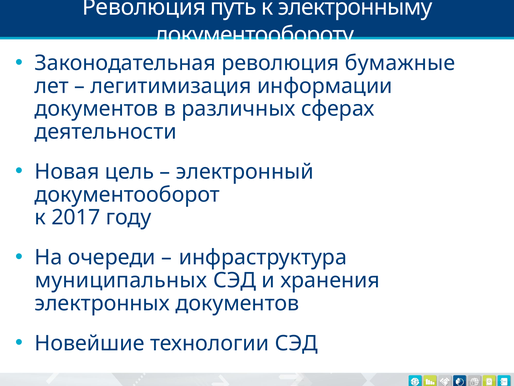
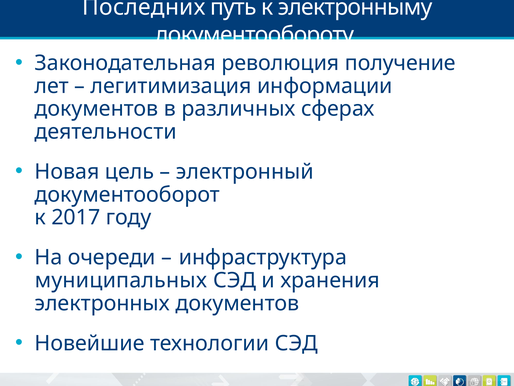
Революция: Революция -> Последних (144, 7)
бумажные: бумажные -> получение (400, 63)
